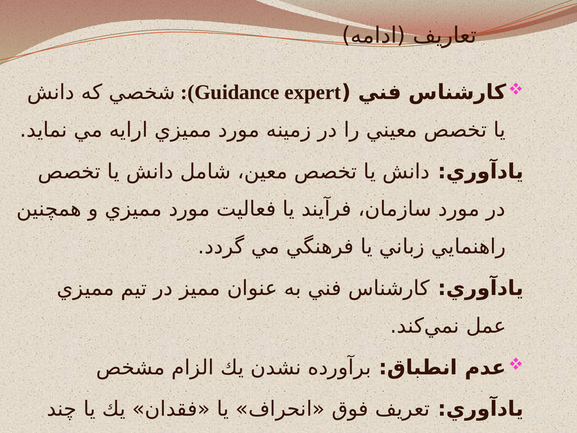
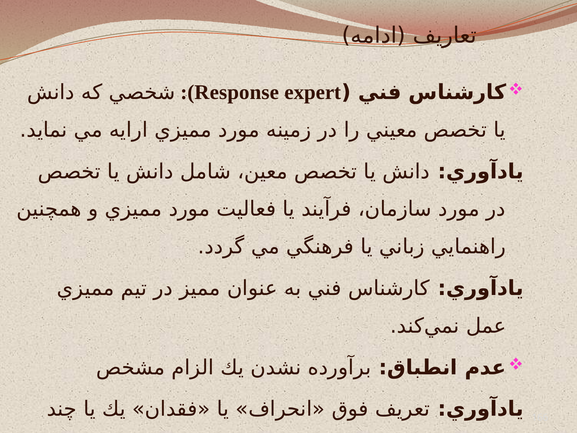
Guidance: Guidance -> Response (237, 92)
